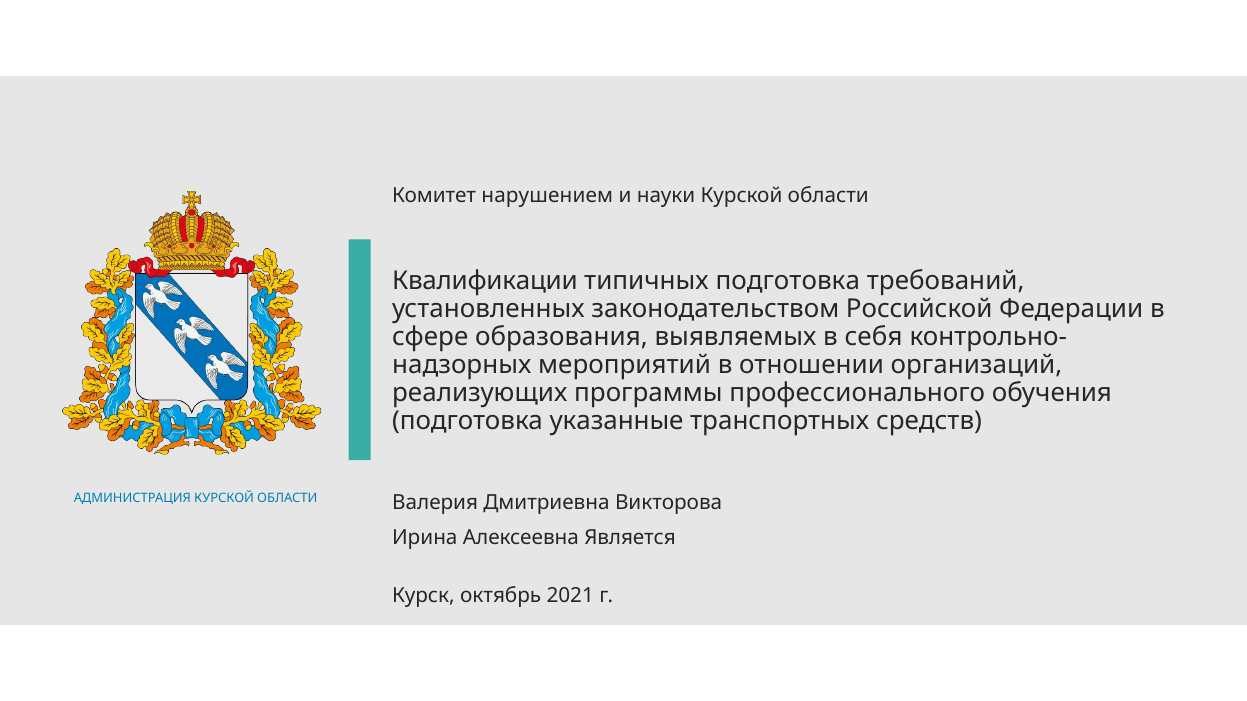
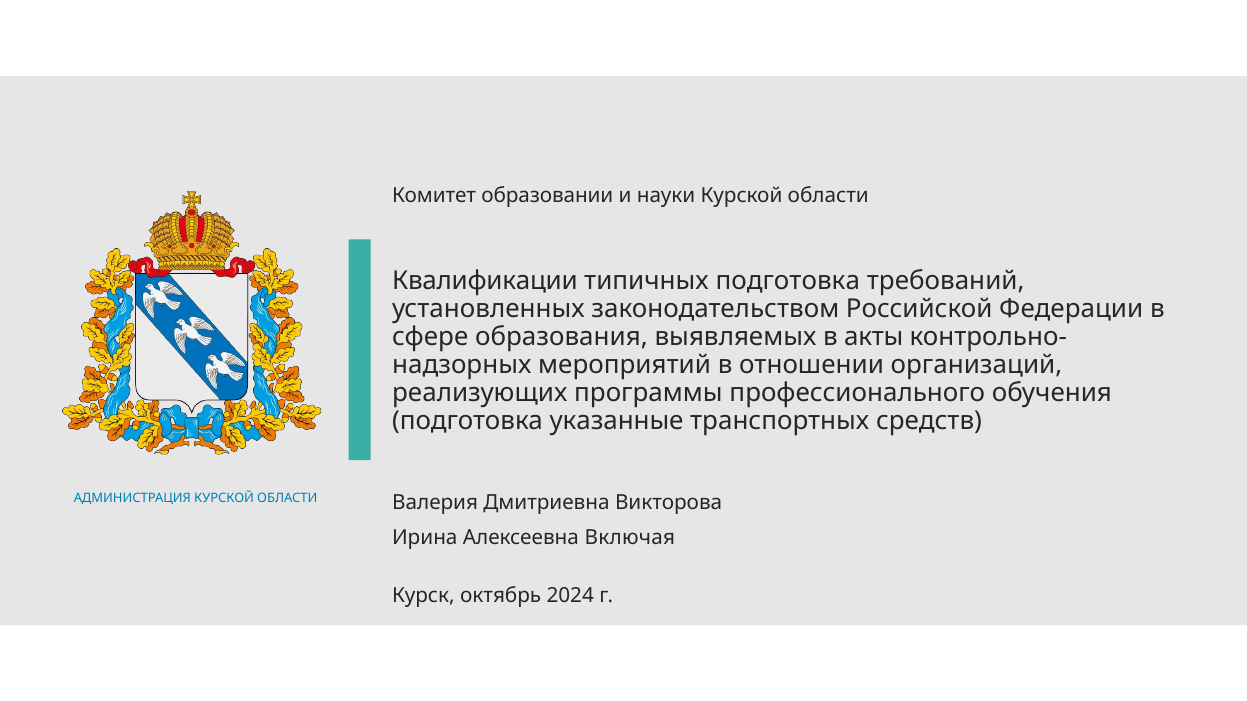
нарушением: нарушением -> образовании (547, 196)
себя: себя -> акты (874, 337)
Является: Является -> Включая (630, 538)
2021: 2021 -> 2024 (570, 596)
